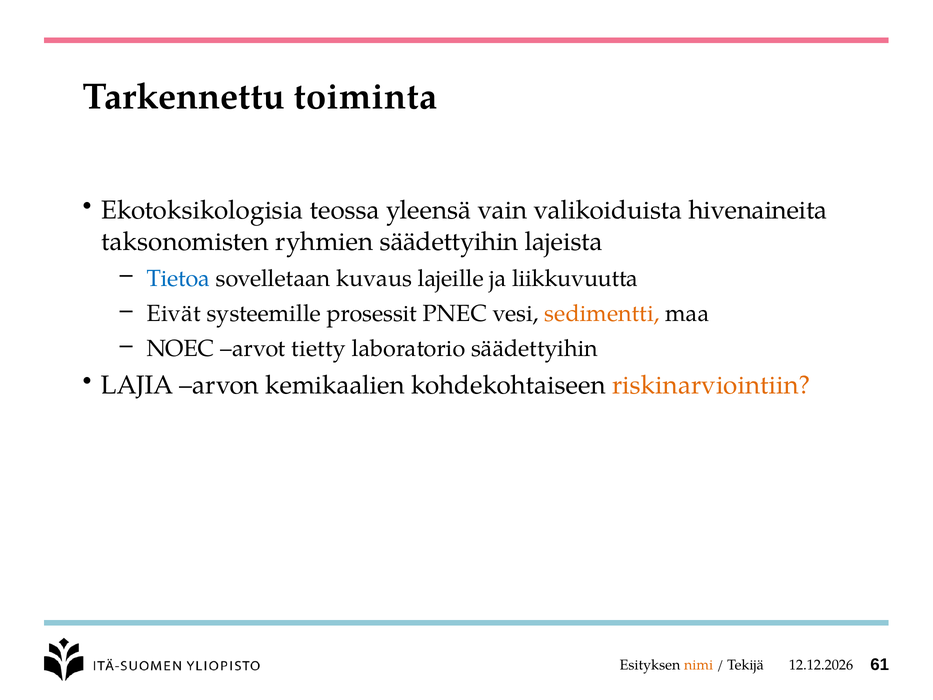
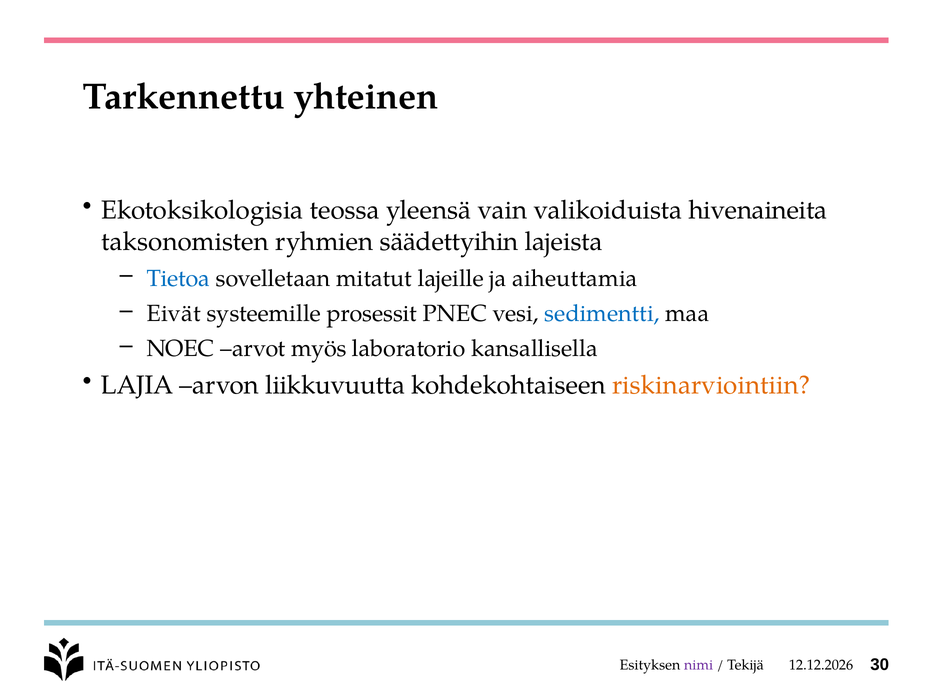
toiminta: toiminta -> yhteinen (366, 97)
kuvaus: kuvaus -> mitatut (374, 279)
liikkuvuutta: liikkuvuutta -> aiheuttamia (575, 279)
sedimentti colour: orange -> blue (602, 314)
tietty: tietty -> myös (319, 349)
laboratorio säädettyihin: säädettyihin -> kansallisella (534, 349)
kemikaalien: kemikaalien -> liikkuvuutta (335, 385)
nimi colour: orange -> purple (699, 665)
61: 61 -> 30 (880, 664)
